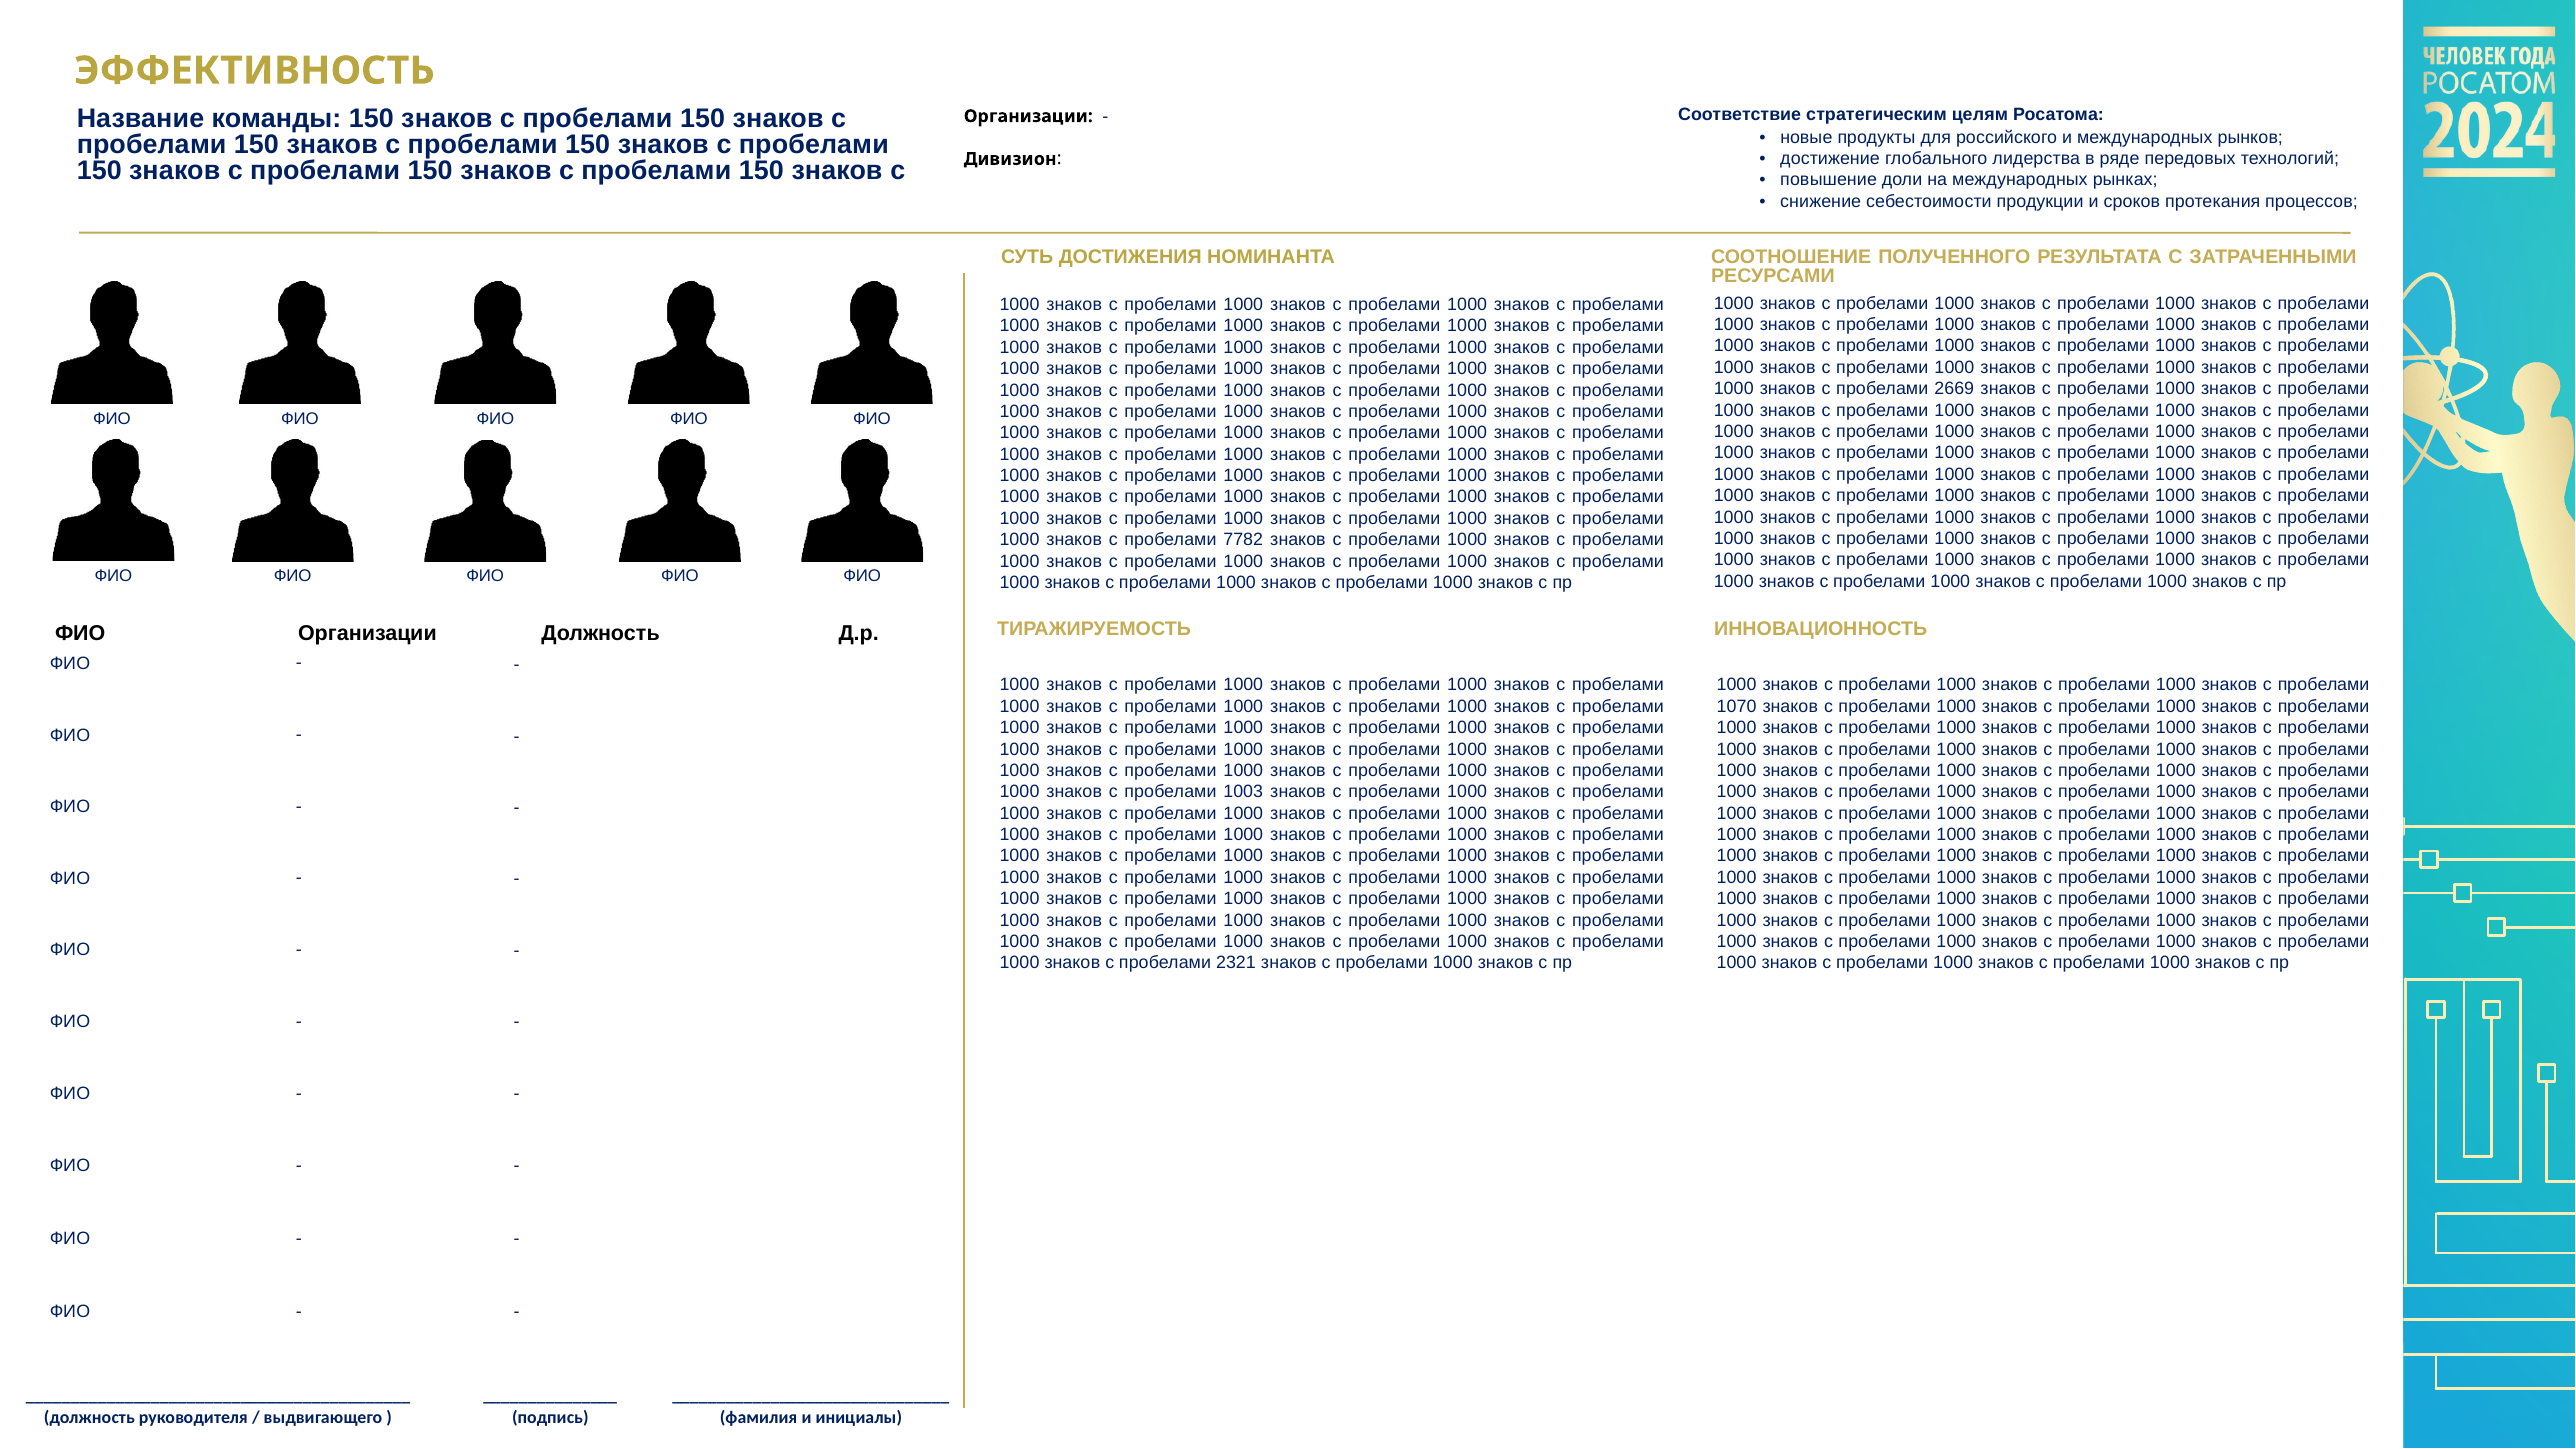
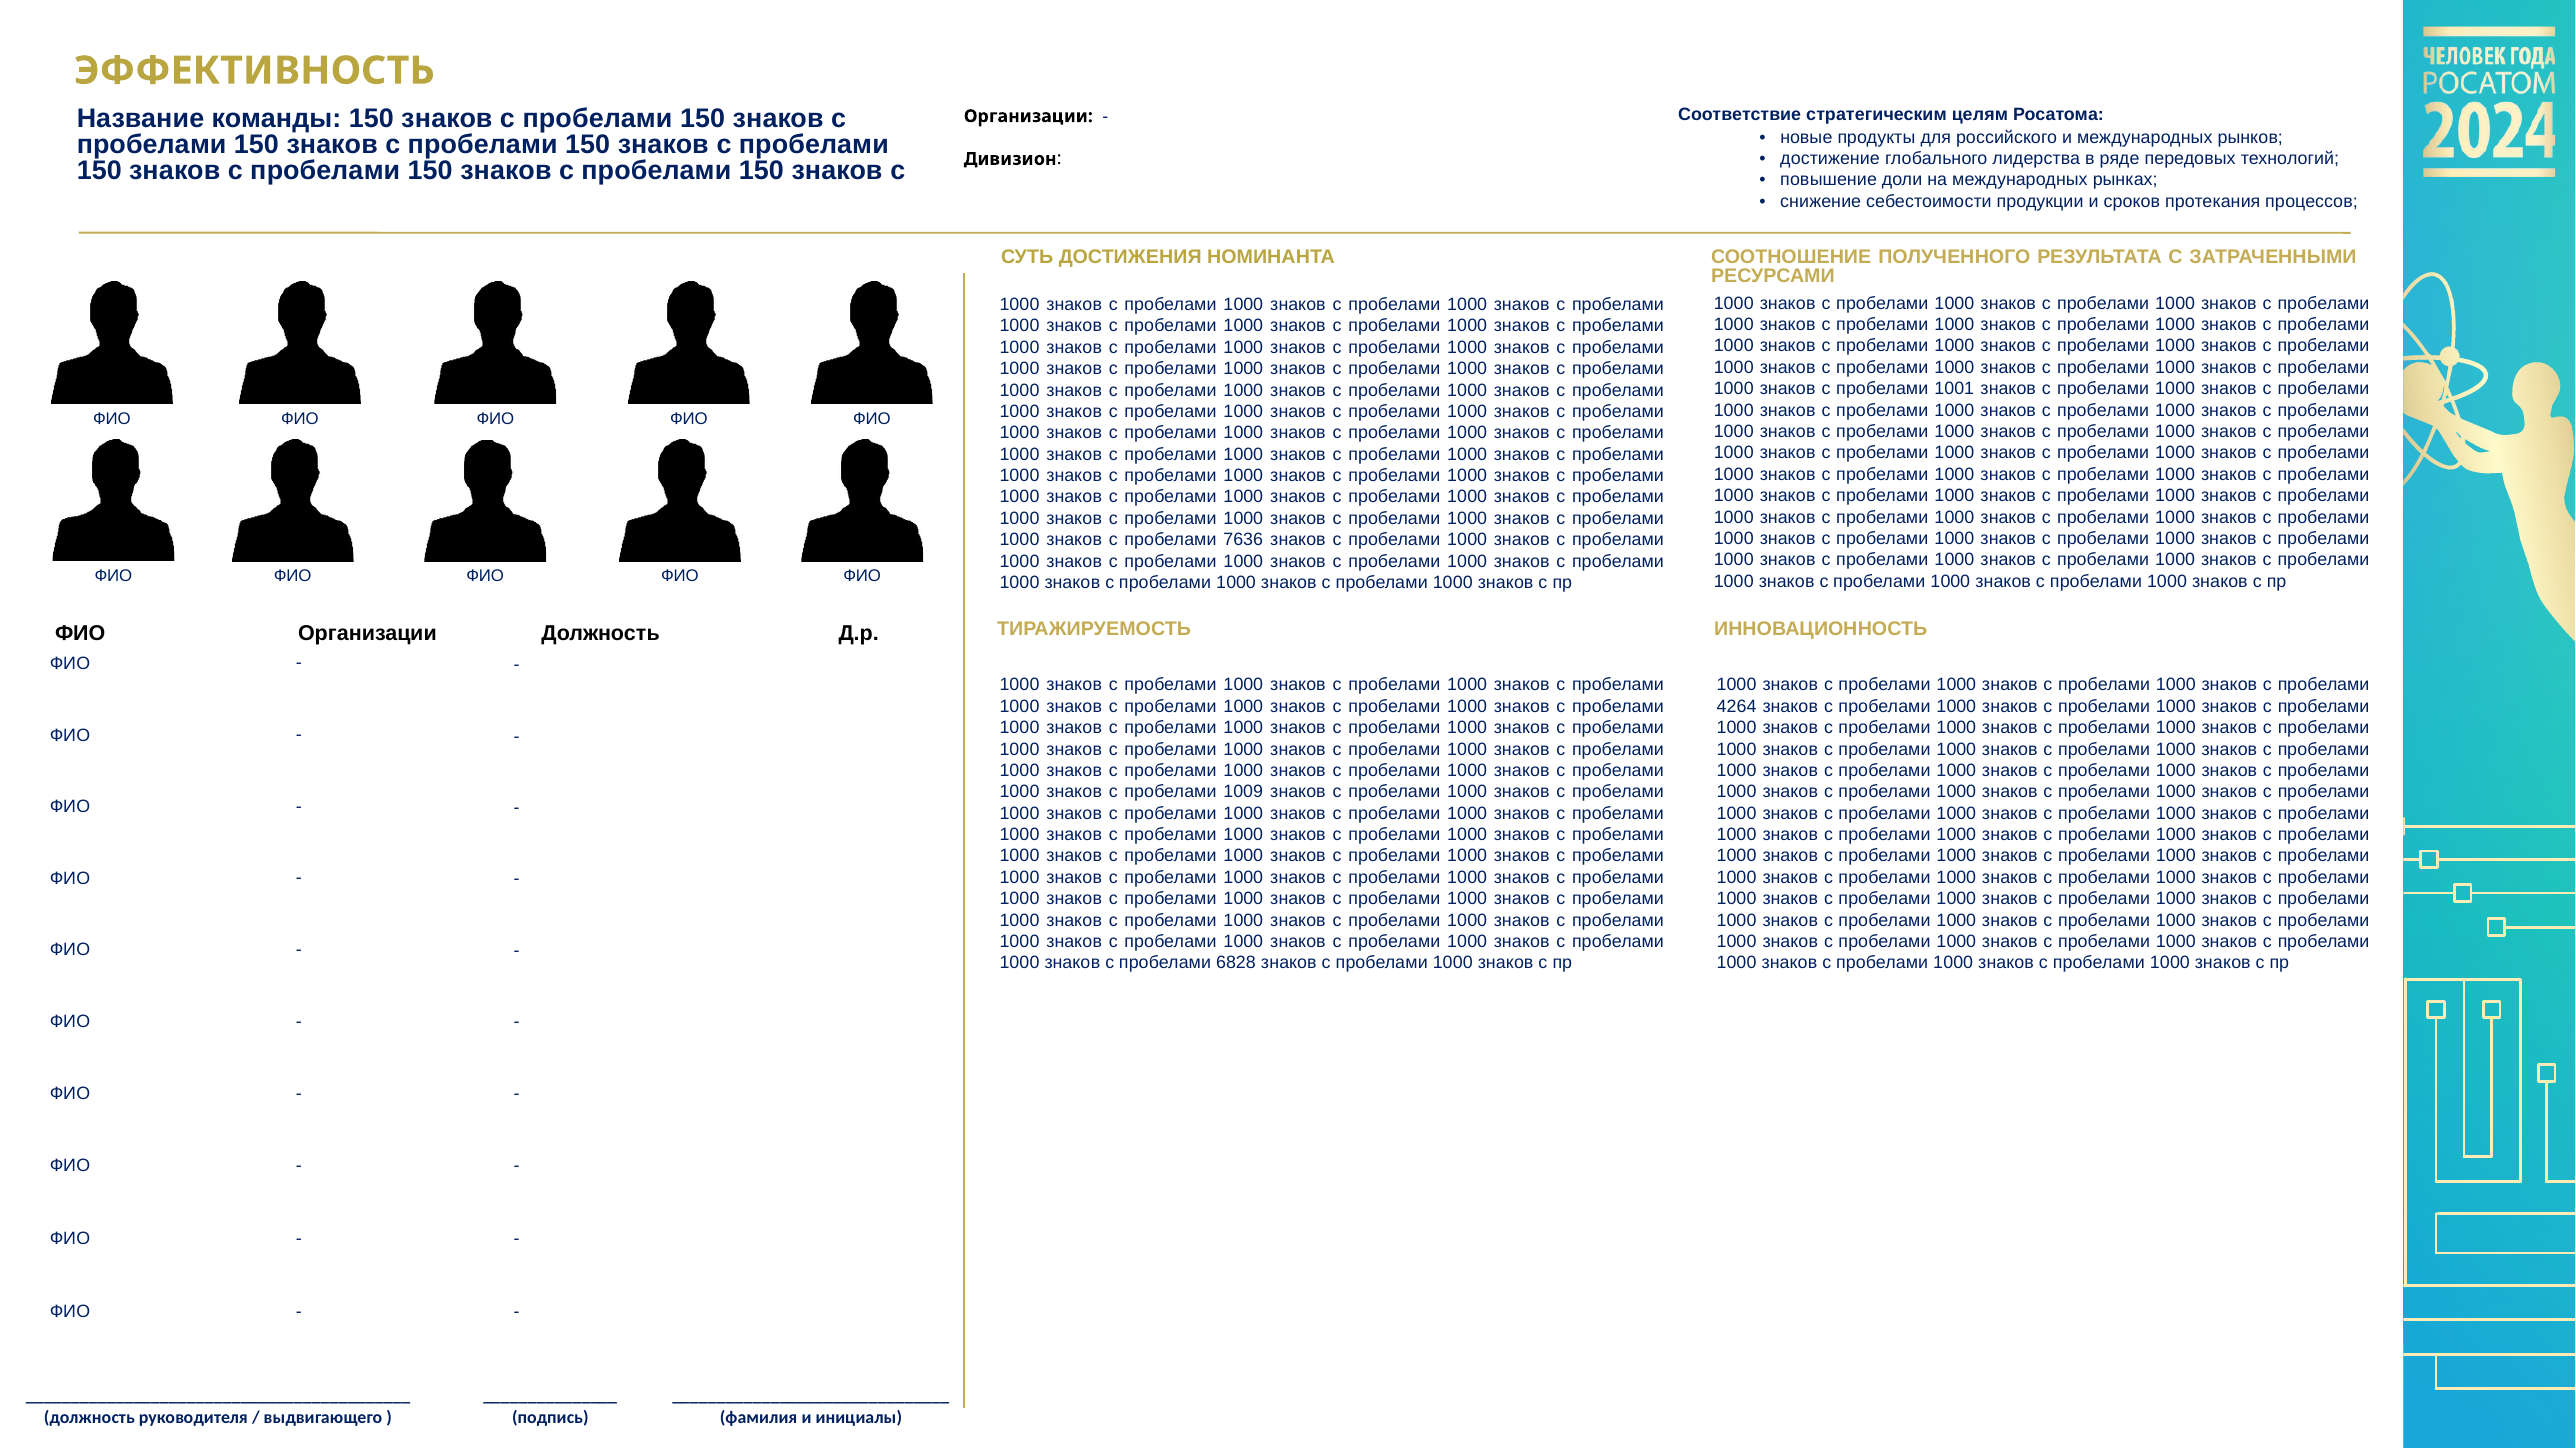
2669: 2669 -> 1001 (1954, 389)
7782: 7782 -> 7636 (1243, 540)
1070: 1070 -> 4264 (1737, 706)
1003: 1003 -> 1009 (1243, 792)
2321: 2321 -> 6828 (1236, 963)
